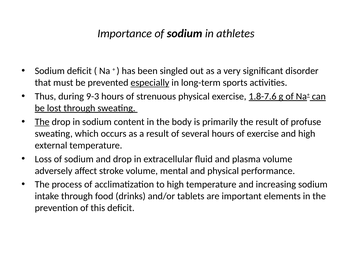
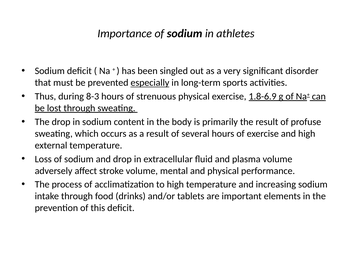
9-3: 9-3 -> 8-3 (93, 96)
1.8-7.6: 1.8-7.6 -> 1.8-6.9 (263, 96)
The underline: present -> none (42, 122)
